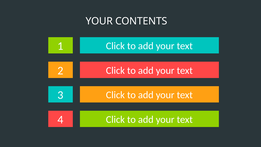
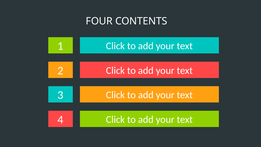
YOUR: YOUR -> FOUR (99, 21)
